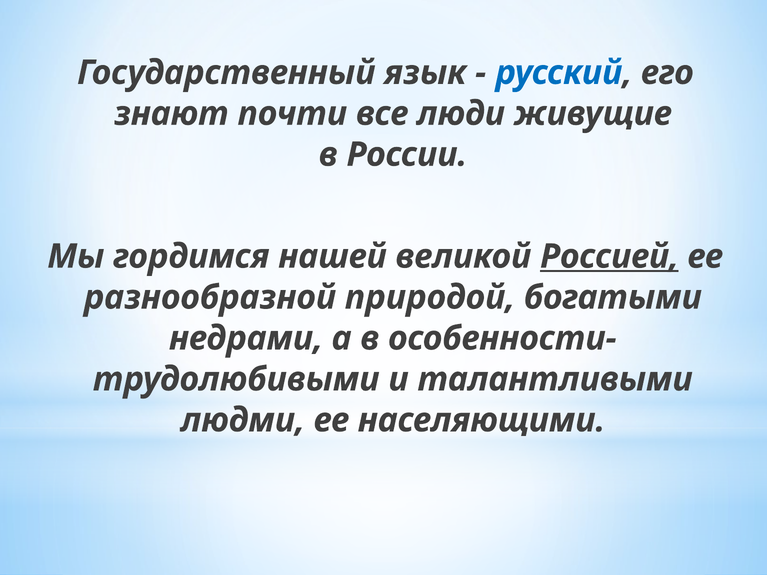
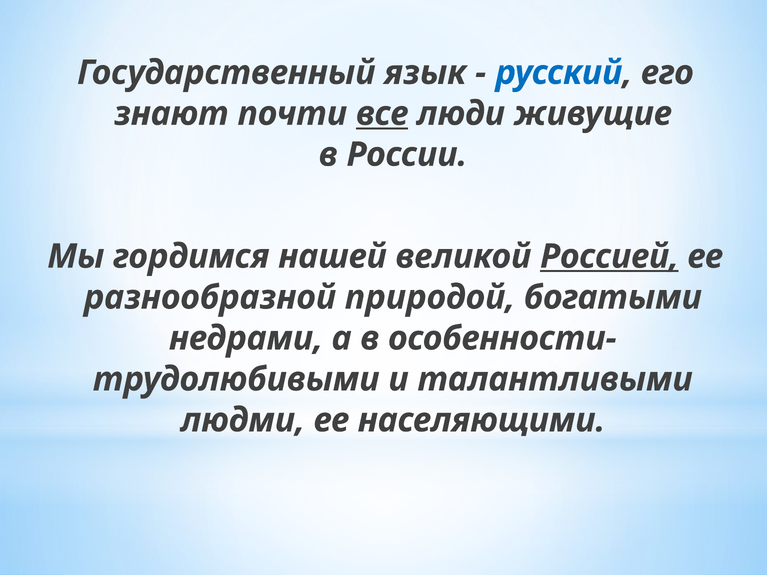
все underline: none -> present (382, 114)
